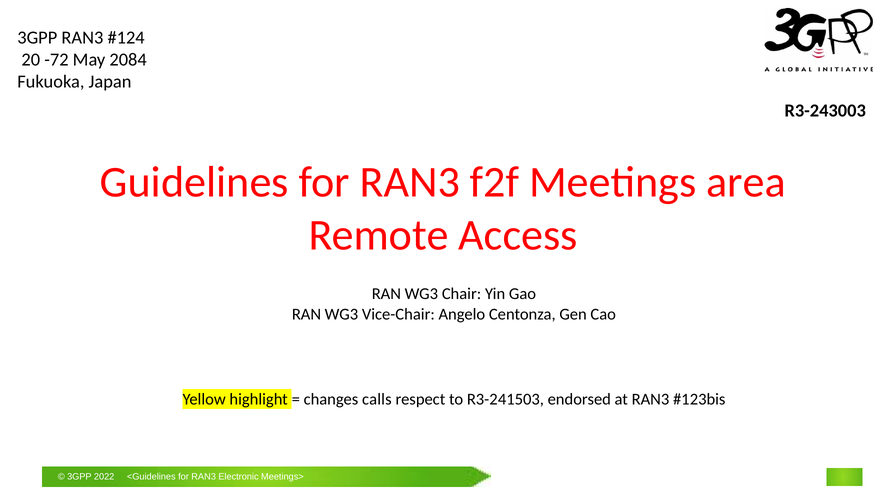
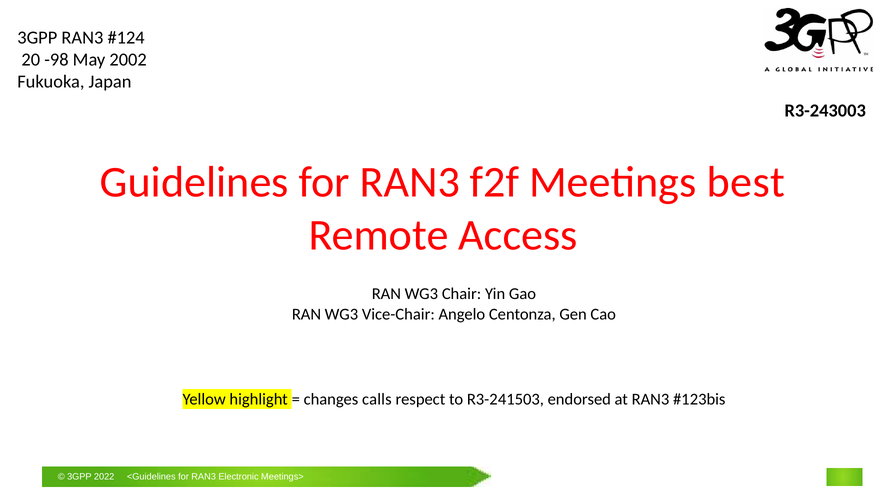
-72: -72 -> -98 (56, 60)
2084: 2084 -> 2002 (128, 60)
area: area -> best (746, 183)
